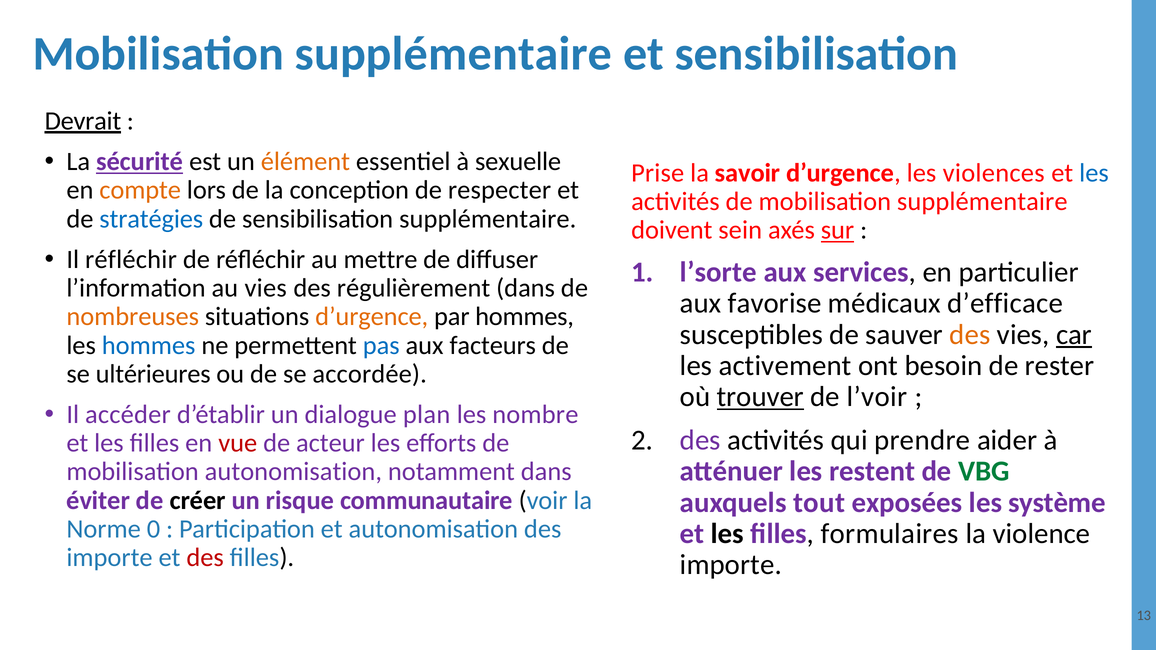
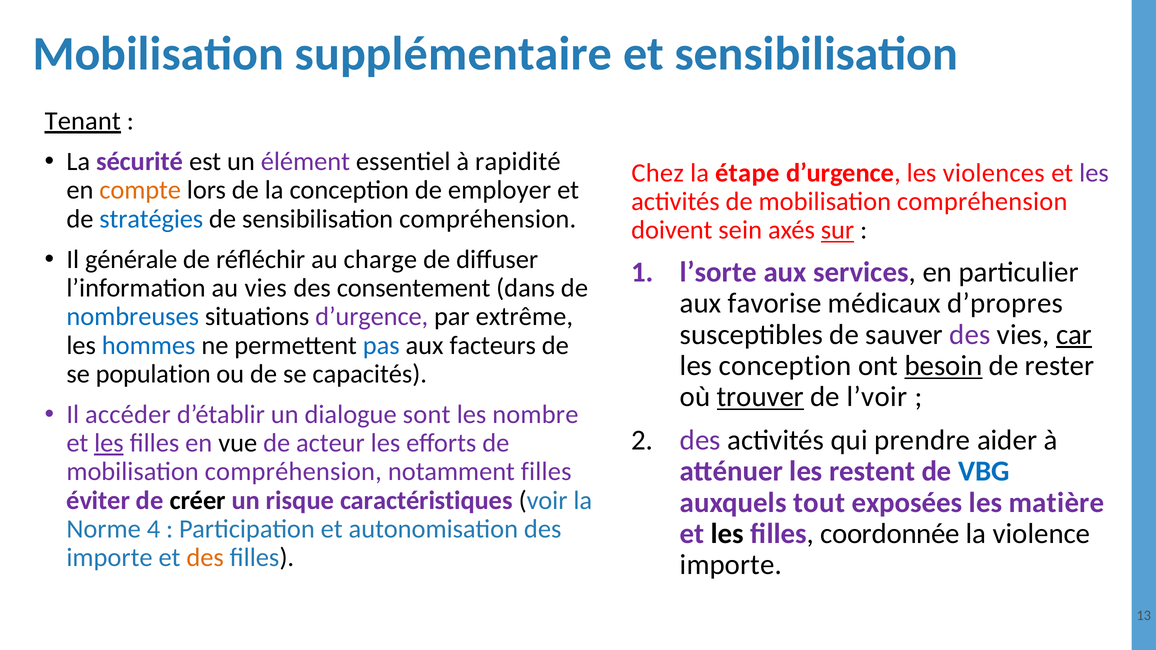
Devrait: Devrait -> Tenant (83, 121)
sécurité underline: present -> none (140, 162)
élément colour: orange -> purple (305, 162)
sexuelle: sexuelle -> rapidité (518, 162)
Prise: Prise -> Chez (658, 173)
savoir: savoir -> étape (747, 173)
les colour: blue -> purple (1094, 173)
respecter: respecter -> employer (500, 190)
activités de mobilisation supplémentaire: supplémentaire -> compréhension (982, 202)
sensibilisation supplémentaire: supplémentaire -> compréhension (488, 219)
Il réfléchir: réfléchir -> générale (131, 260)
mettre: mettre -> charge (380, 260)
régulièrement: régulièrement -> consentement (414, 288)
d’efficace: d’efficace -> d’propres (1005, 303)
nombreuses colour: orange -> blue (133, 317)
d’urgence colour: orange -> purple (372, 317)
par hommes: hommes -> extrême (524, 317)
des colour: orange -> purple (970, 335)
les activement: activement -> conception (785, 366)
besoin underline: none -> present (943, 366)
ultérieures: ultérieures -> population (153, 374)
accordée: accordée -> capacités (370, 374)
plan: plan -> sont (427, 415)
les underline: none -> present (109, 443)
vue colour: red -> black (238, 443)
VBG colour: green -> blue (984, 472)
autonomisation: autonomisation -> compréhension (293, 472)
notamment dans: dans -> filles (546, 472)
communautaire: communautaire -> caractéristiques (426, 500)
système: système -> matière (1057, 503)
0: 0 -> 4 (154, 529)
formulaires: formulaires -> coordonnée (890, 534)
des colour: red -> orange (205, 558)
